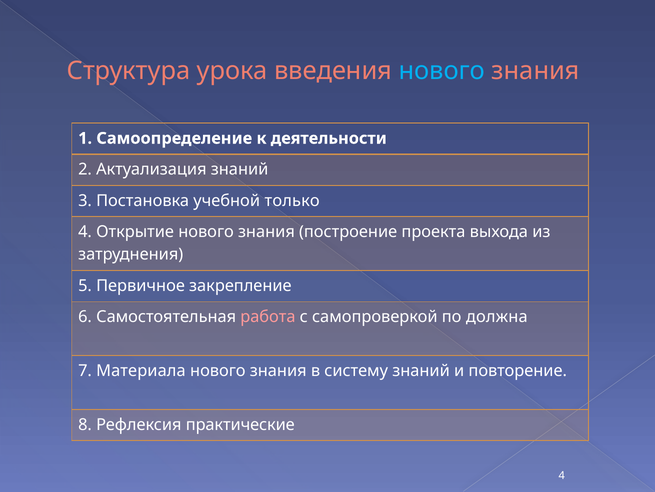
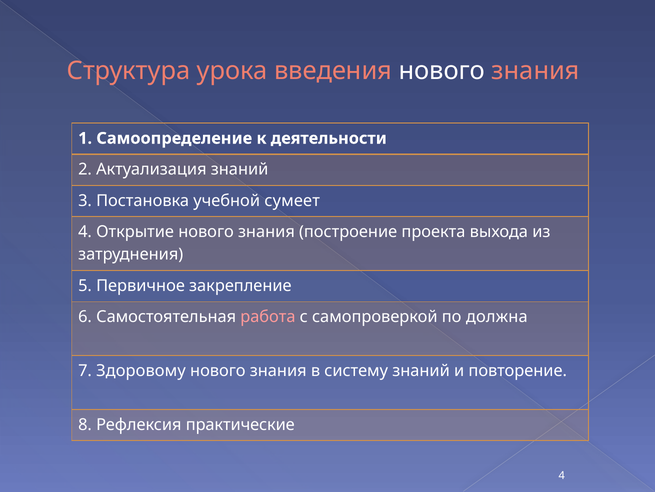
нового colour: light blue -> white (442, 71)
только: только -> сумеет (292, 200)
Материала: Материала -> Здоровому (141, 370)
